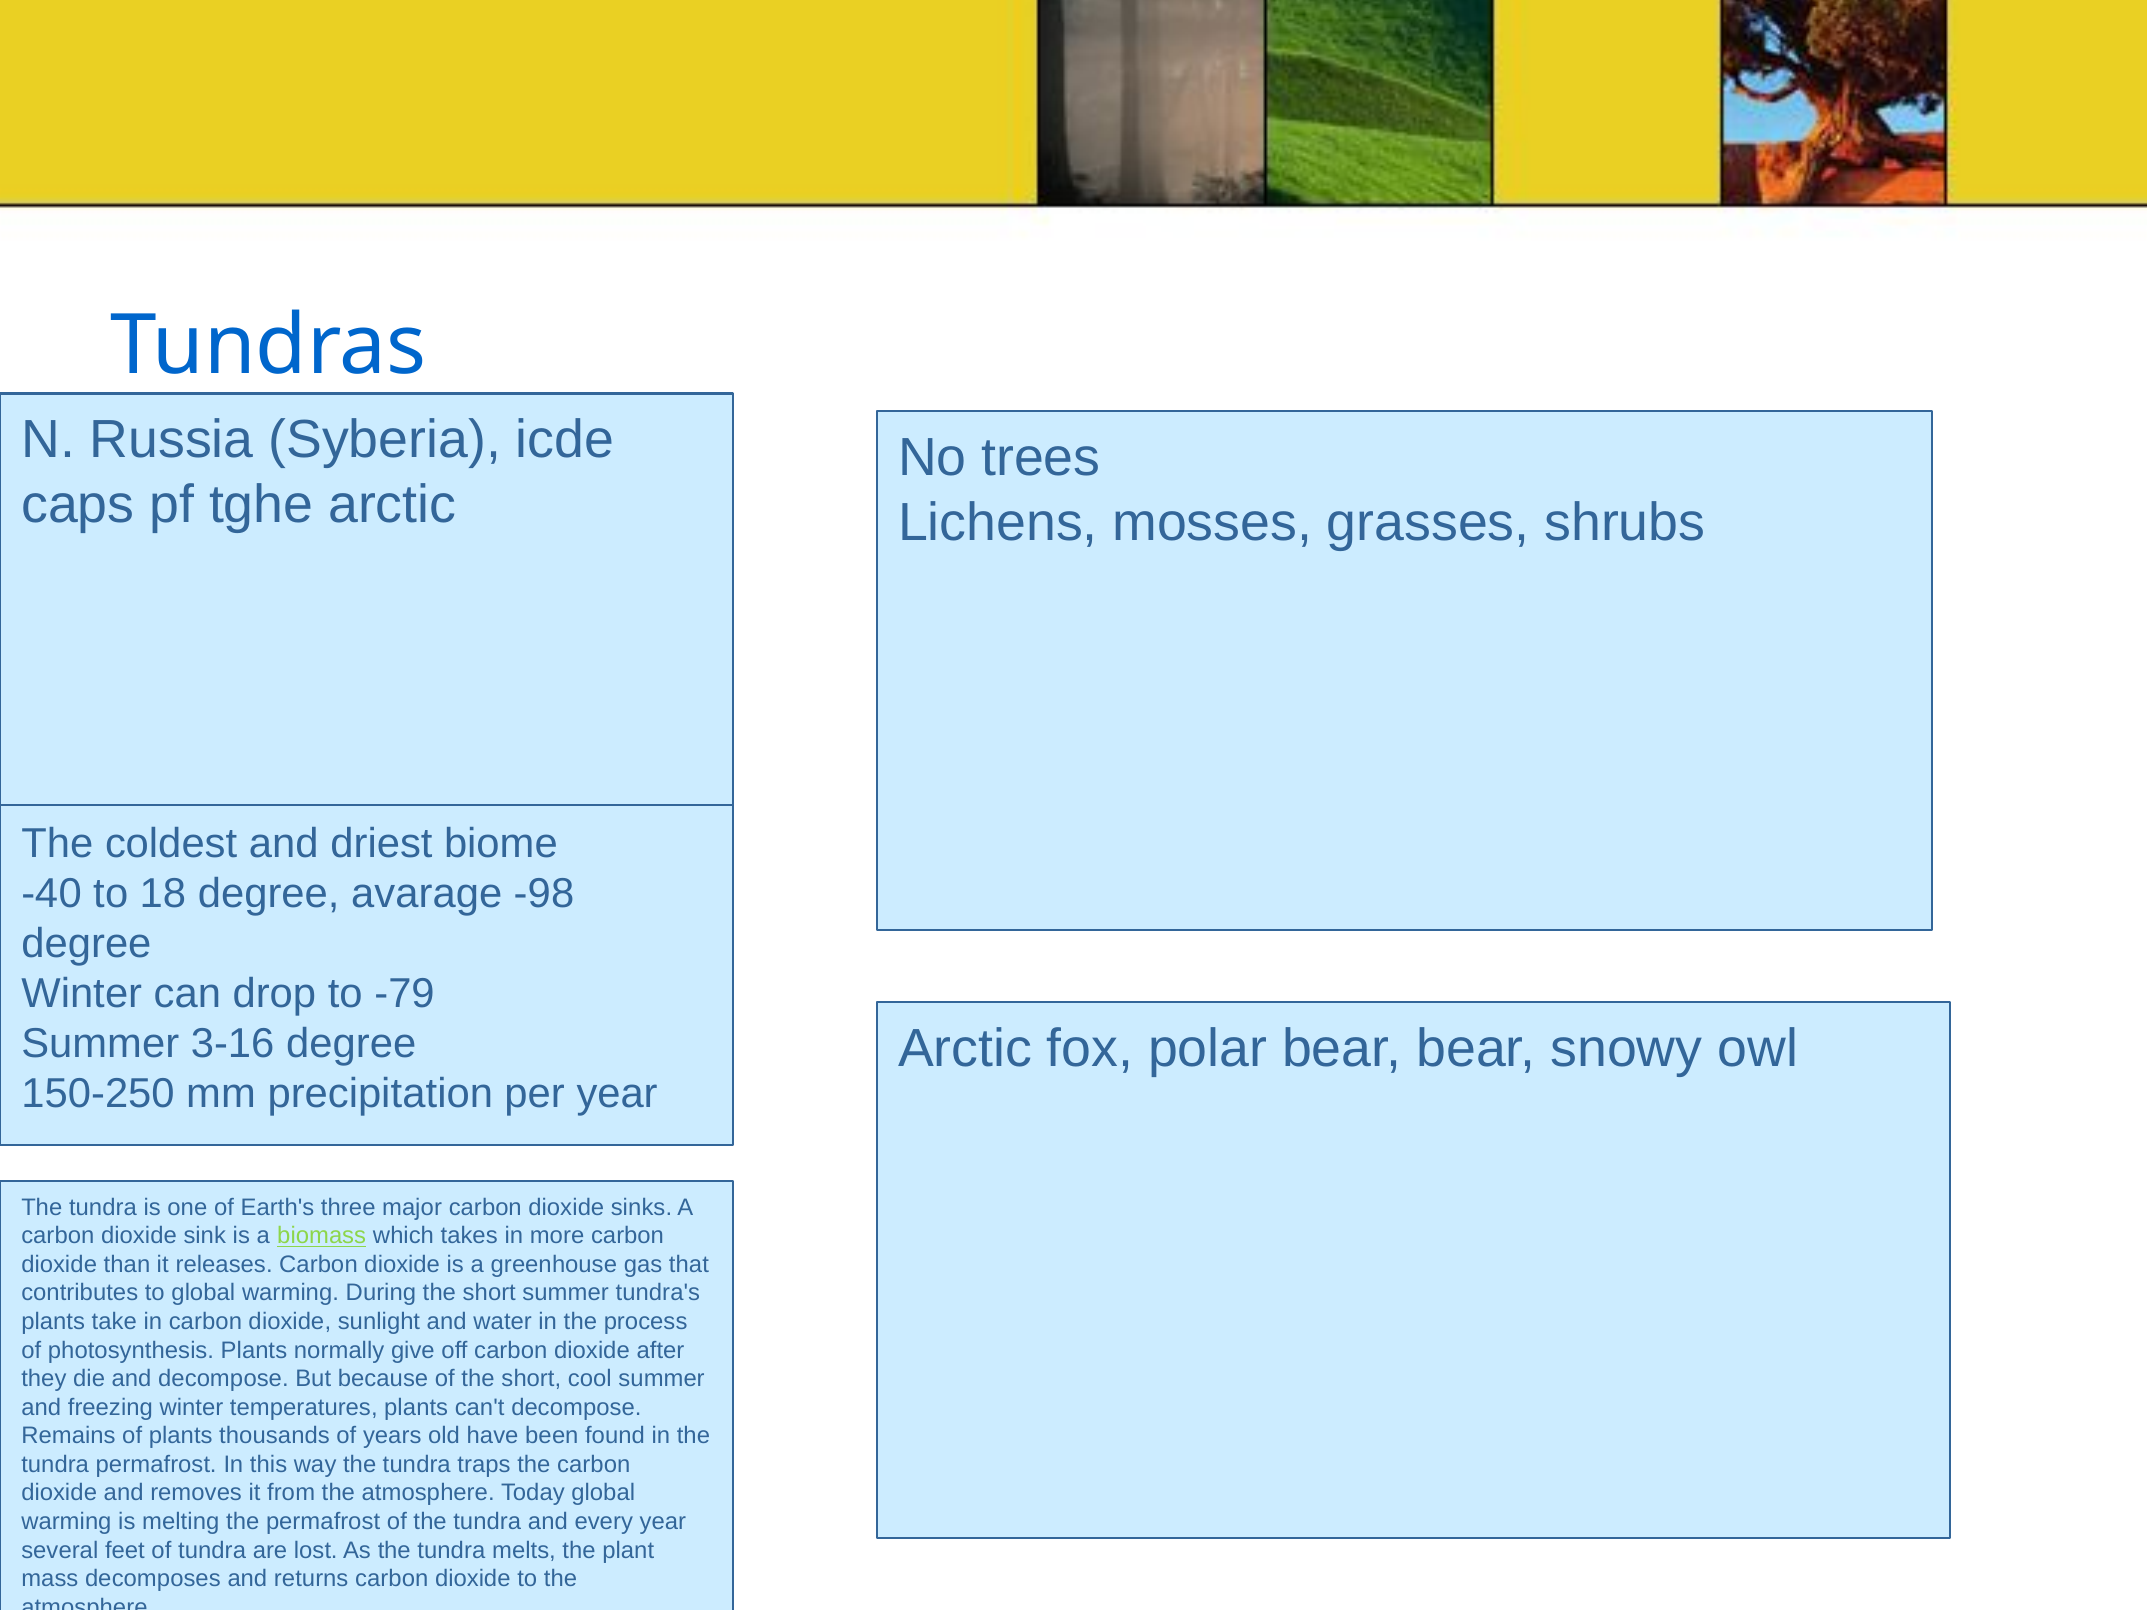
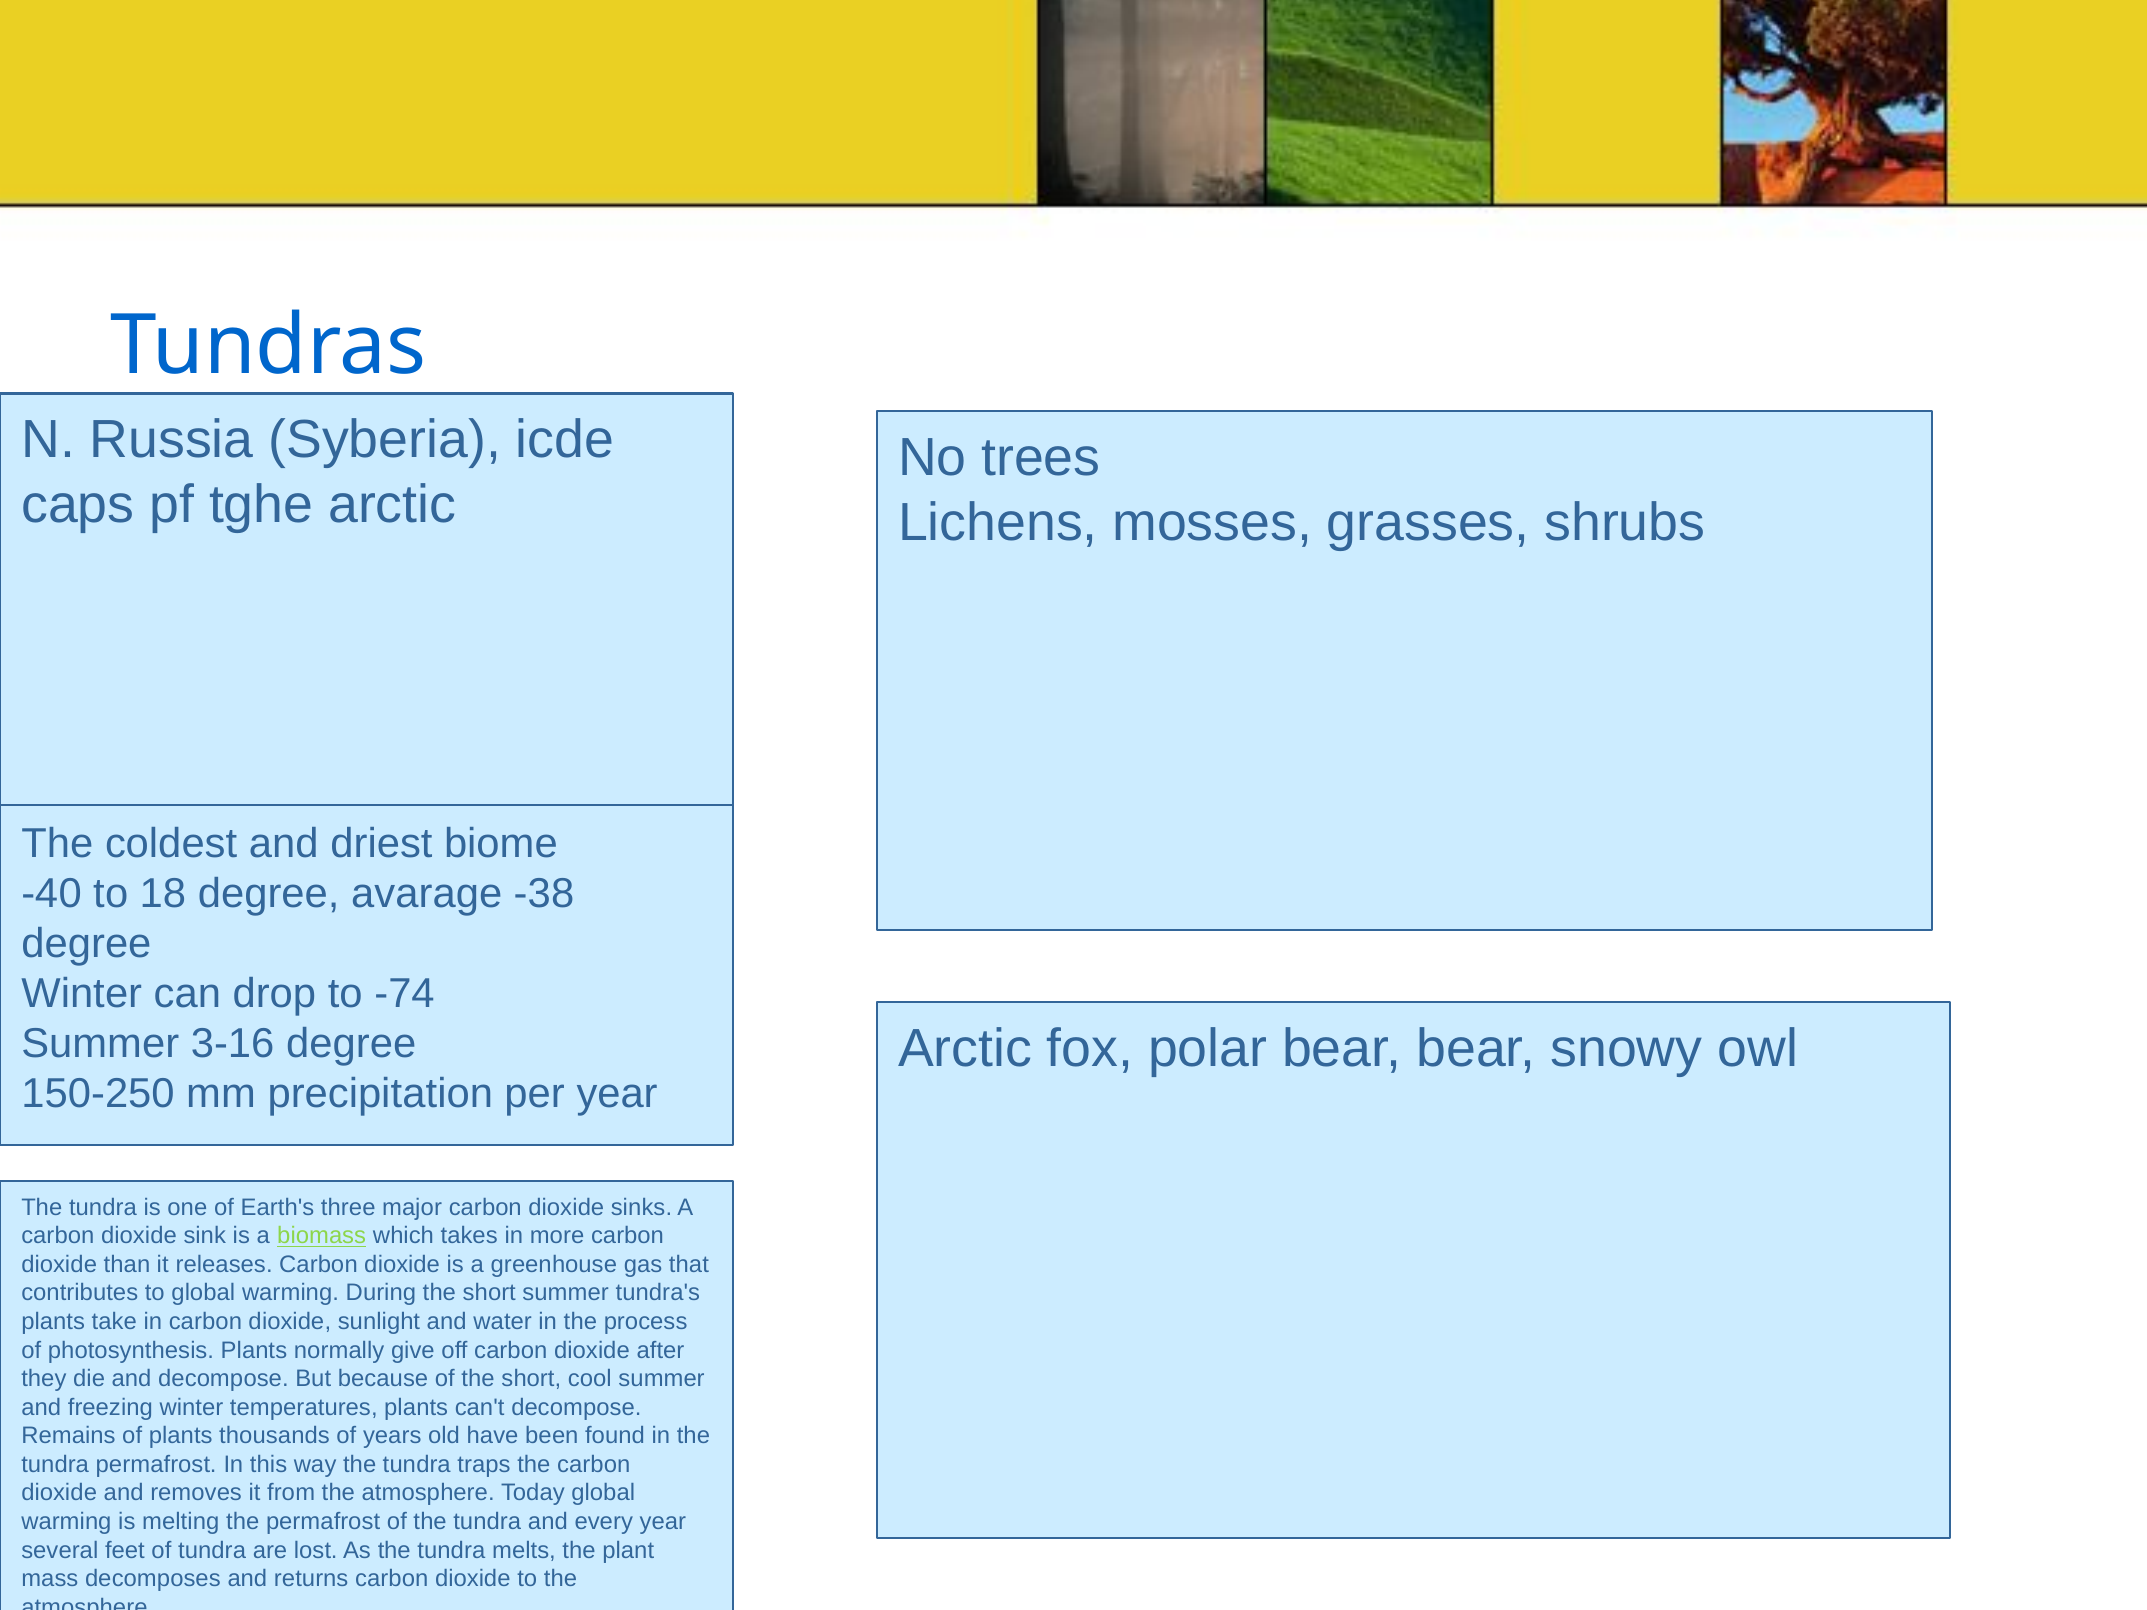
-98: -98 -> -38 (544, 894)
-79: -79 -> -74 (405, 994)
